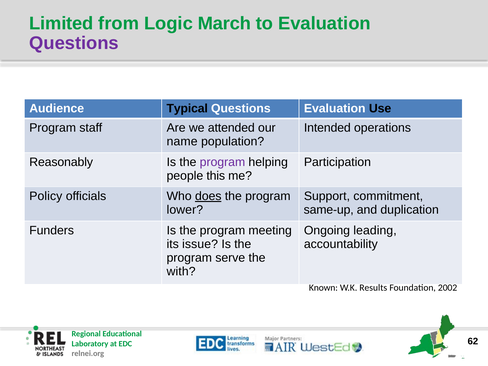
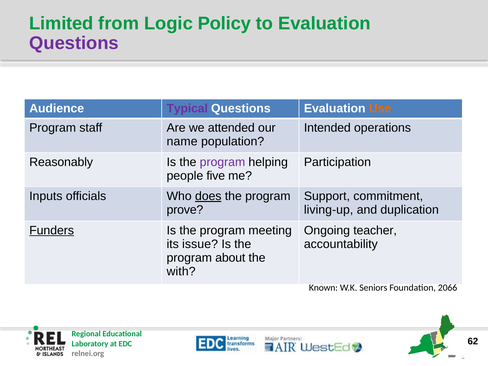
March: March -> Policy (224, 23)
Typical colour: black -> purple (187, 108)
Use colour: black -> orange (380, 108)
this: this -> five (216, 176)
Policy: Policy -> Inputs (46, 196)
lower: lower -> prove (185, 210)
same-up: same-up -> living-up (329, 210)
Funders underline: none -> present (52, 230)
leading: leading -> teacher (375, 230)
serve: serve -> about (230, 258)
Results: Results -> Seniors (373, 288)
2002: 2002 -> 2066 (448, 288)
